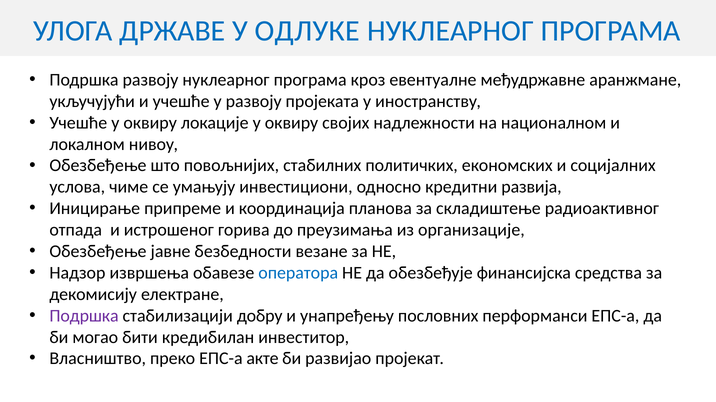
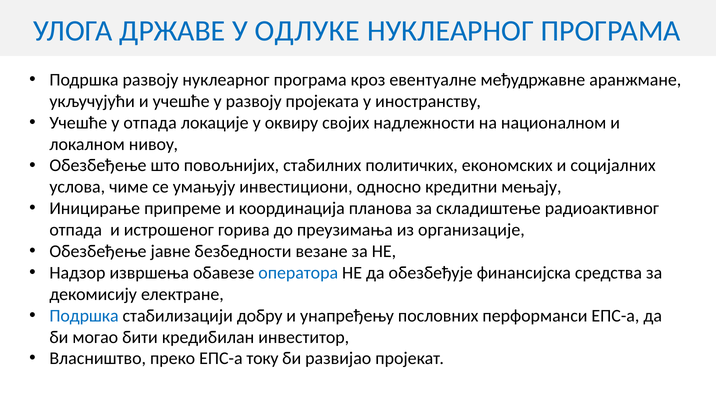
Учешће у оквиру: оквиру -> отпада (150, 123)
развија: развија -> мењају (531, 187)
Подршка colour: purple -> blue (84, 316)
акте: акте -> току (262, 359)
